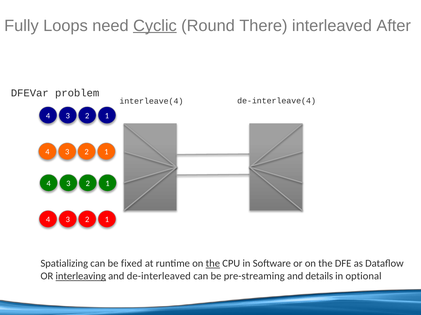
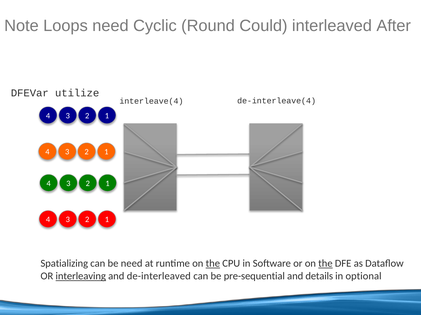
Fully: Fully -> Note (21, 26)
Cyclic underline: present -> none (155, 26)
There: There -> Could (263, 26)
problem: problem -> utilize (77, 93)
be fixed: fixed -> need (132, 264)
the underline: none -> present (325, 264)
pre-streaming: pre-streaming -> pre-sequential (254, 277)
